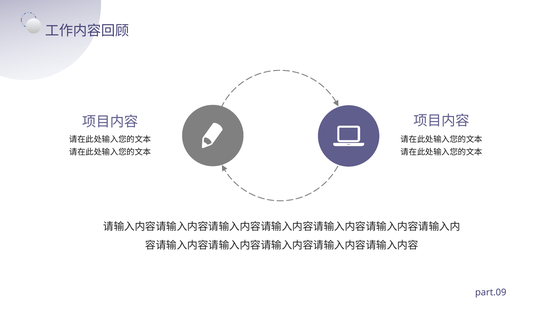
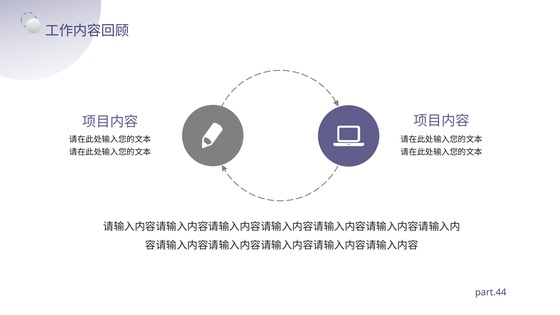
part.09: part.09 -> part.44 (491, 292)
